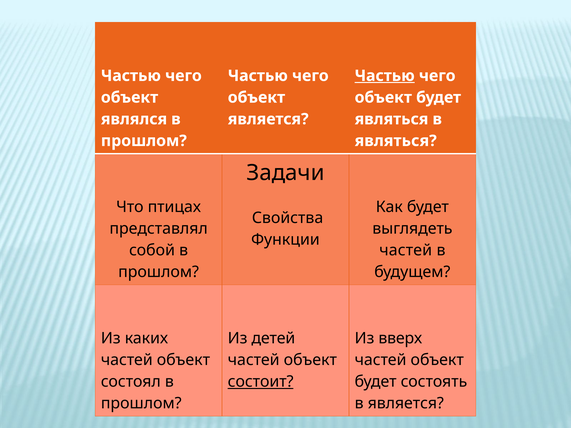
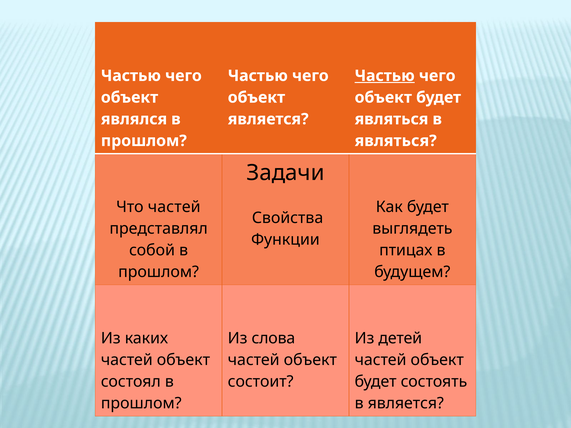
Что птицах: птицах -> частей (174, 207)
частей: частей -> птицах (406, 251)
детей: детей -> слова (273, 339)
вверх: вверх -> детей (400, 339)
состоит underline: present -> none (261, 382)
